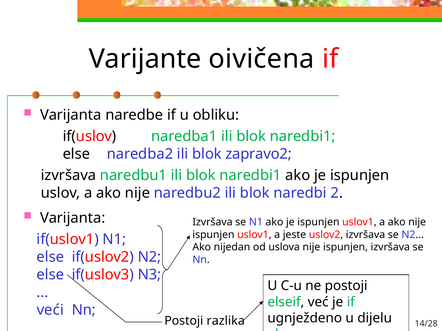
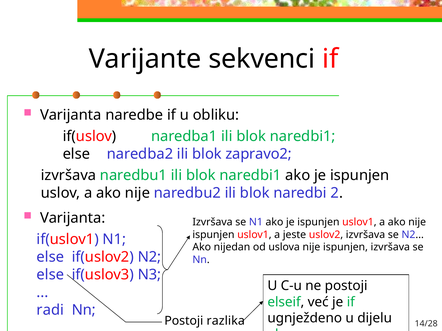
oivičena: oivičena -> sekvenci (262, 59)
veći: veći -> radi (50, 310)
